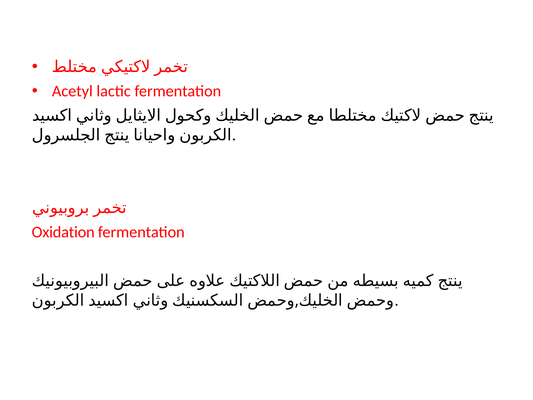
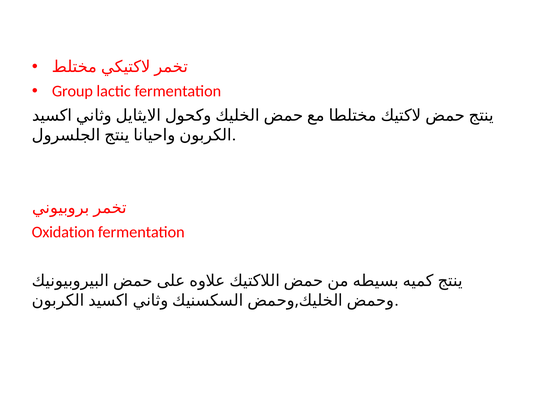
Acetyl: Acetyl -> Group (72, 91)
